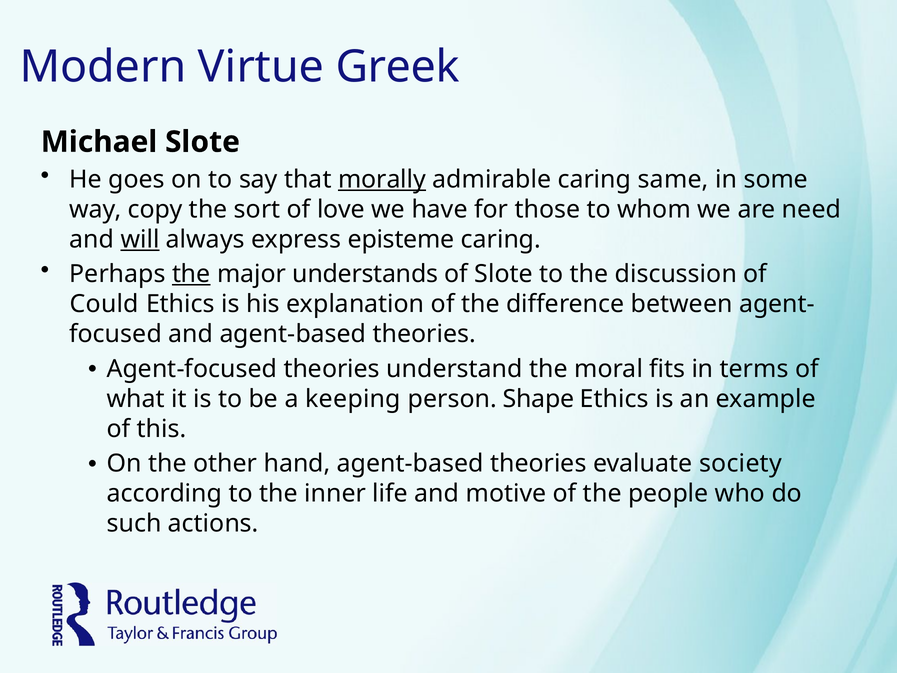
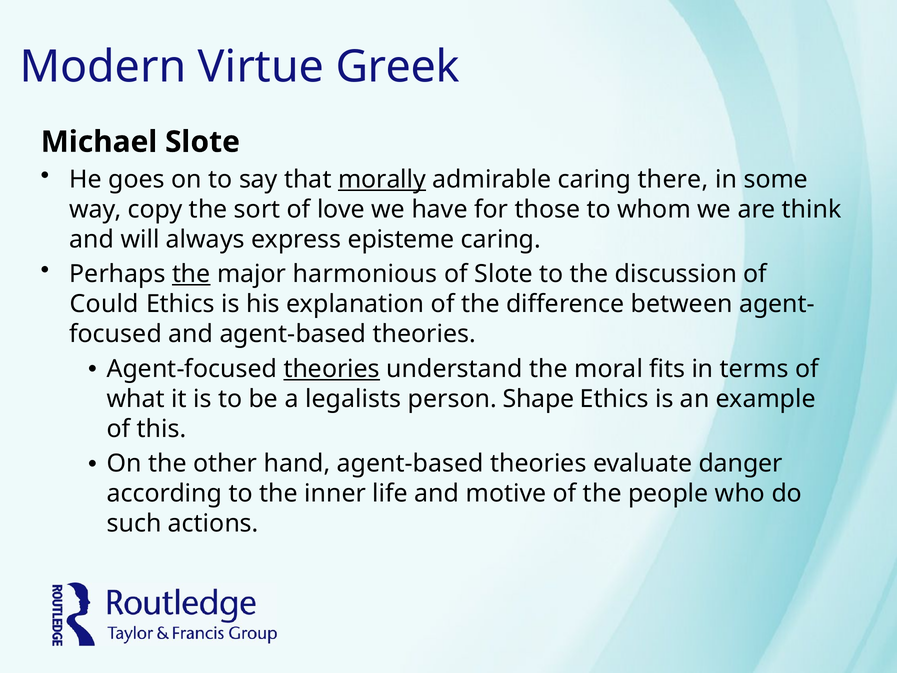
same: same -> there (673, 179)
need: need -> think (812, 209)
will underline: present -> none (140, 239)
understands: understands -> harmonious (365, 274)
theories underline: none -> present (332, 369)
keeping: keeping -> legalists (353, 399)
society: society -> danger (741, 464)
